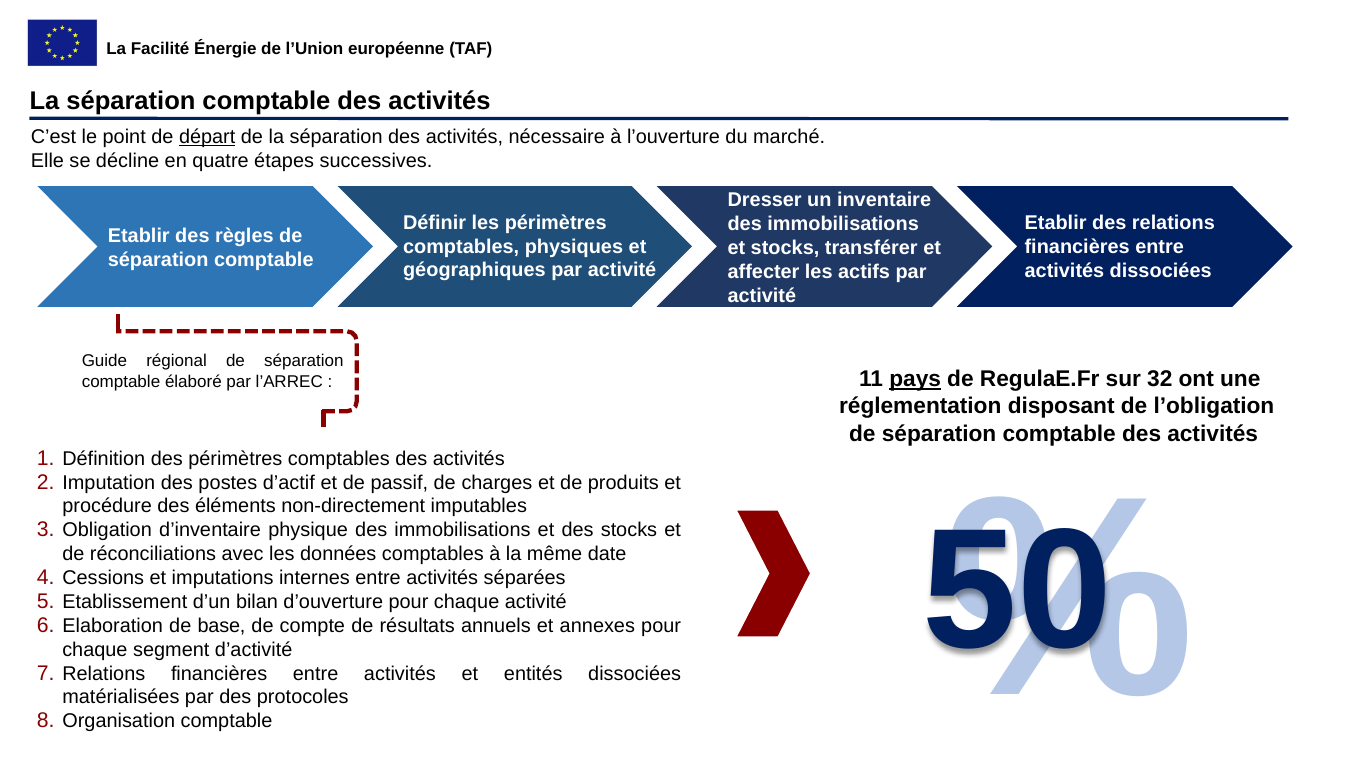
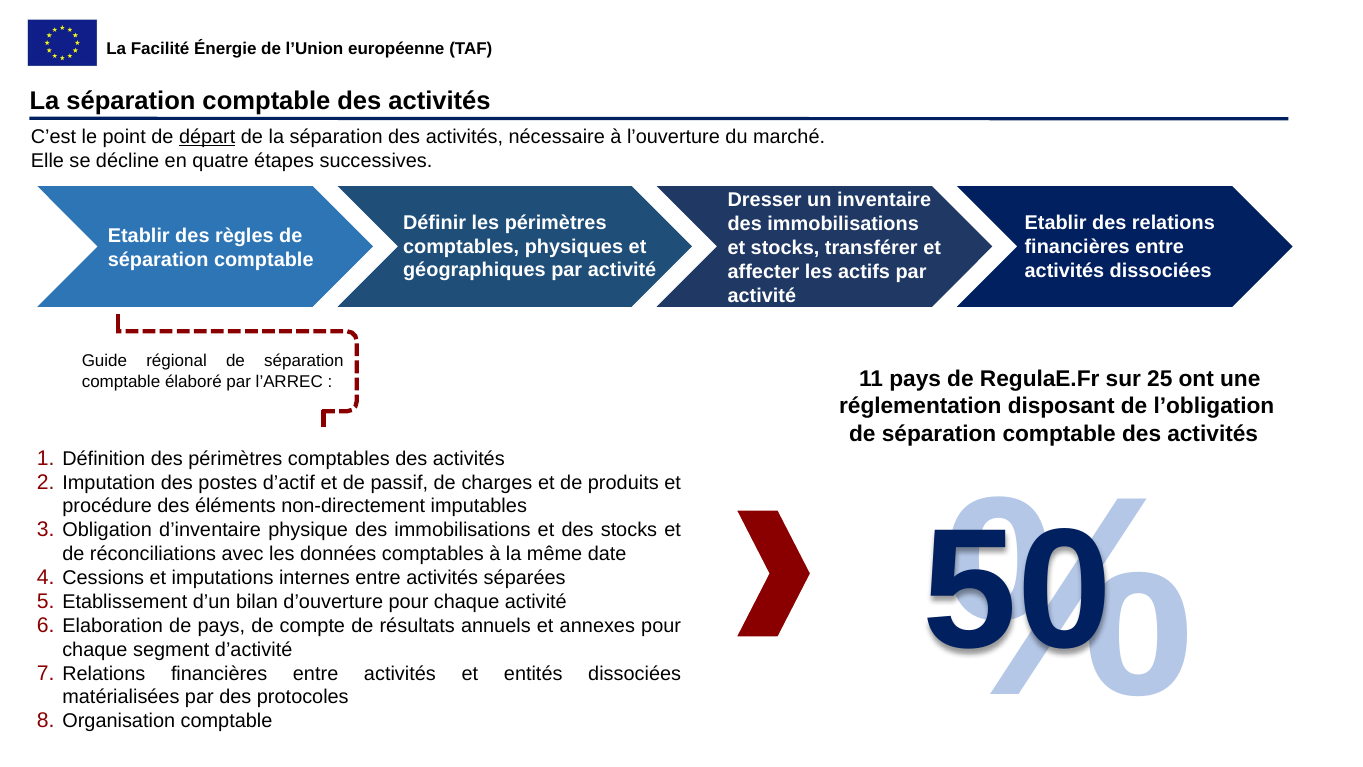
pays underline: present -> none (915, 379)
32: 32 -> 25 (1160, 379)
de base: base -> pays (221, 625)
